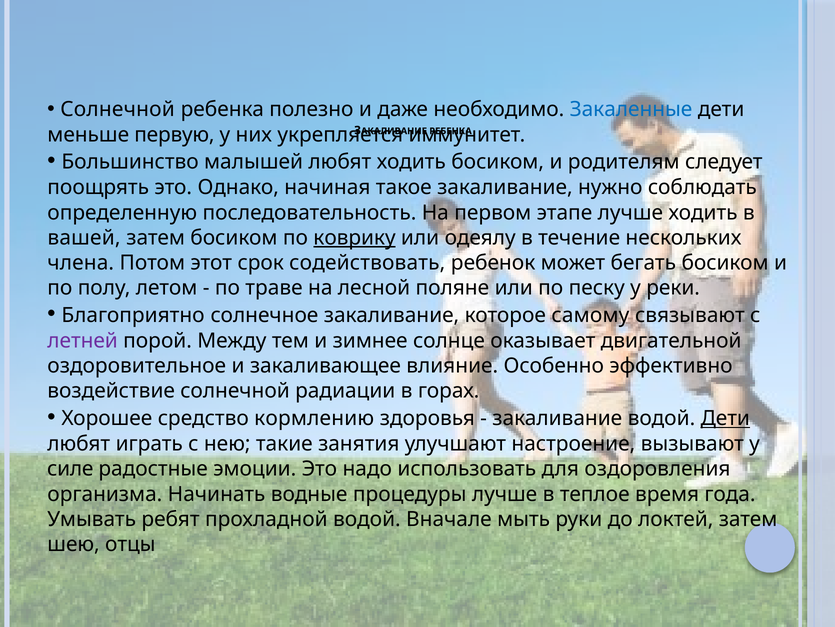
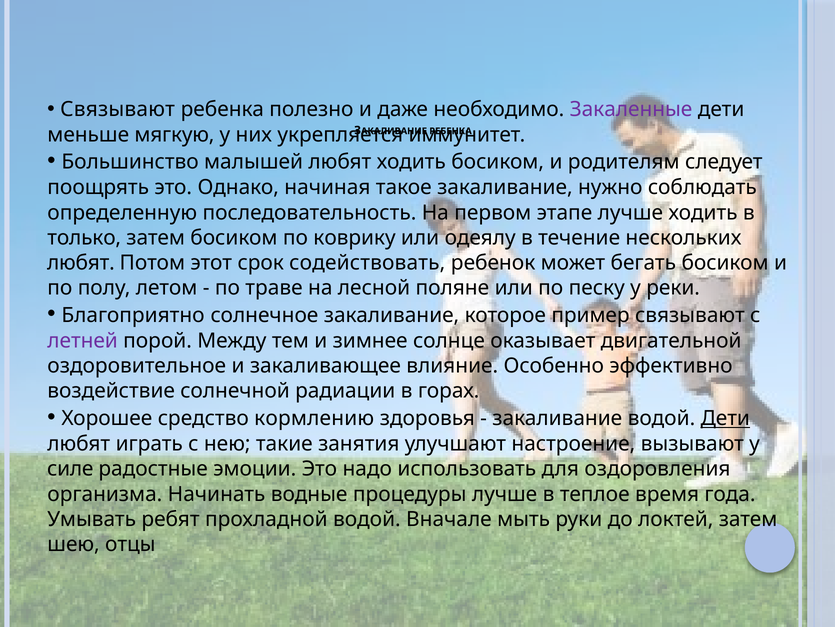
Солнечной: Солнечной -> Связывают (118, 109)
Закаленные colour: blue -> purple (631, 109)
первую: первую -> мягкую (174, 134)
вашей: вашей -> только (84, 237)
коврику underline: present -> none (355, 237)
члена: члена -> любят (81, 263)
самому: самому -> пример (591, 315)
